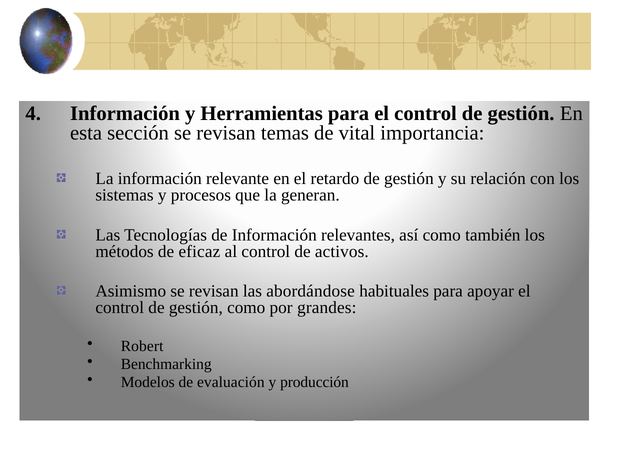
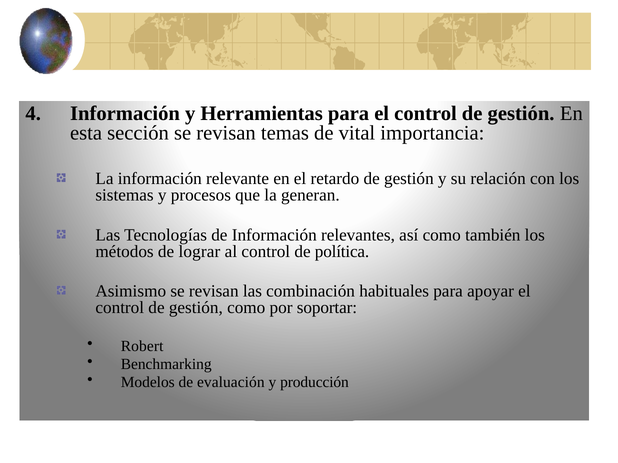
eficaz: eficaz -> lograr (199, 252)
activos: activos -> política (342, 252)
abordándose: abordándose -> combinación (311, 292)
grandes: grandes -> soportar (327, 308)
